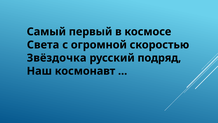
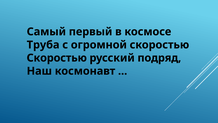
Света: Света -> Труба (43, 45)
Звёздочка: Звёздочка -> Скоростью (57, 58)
